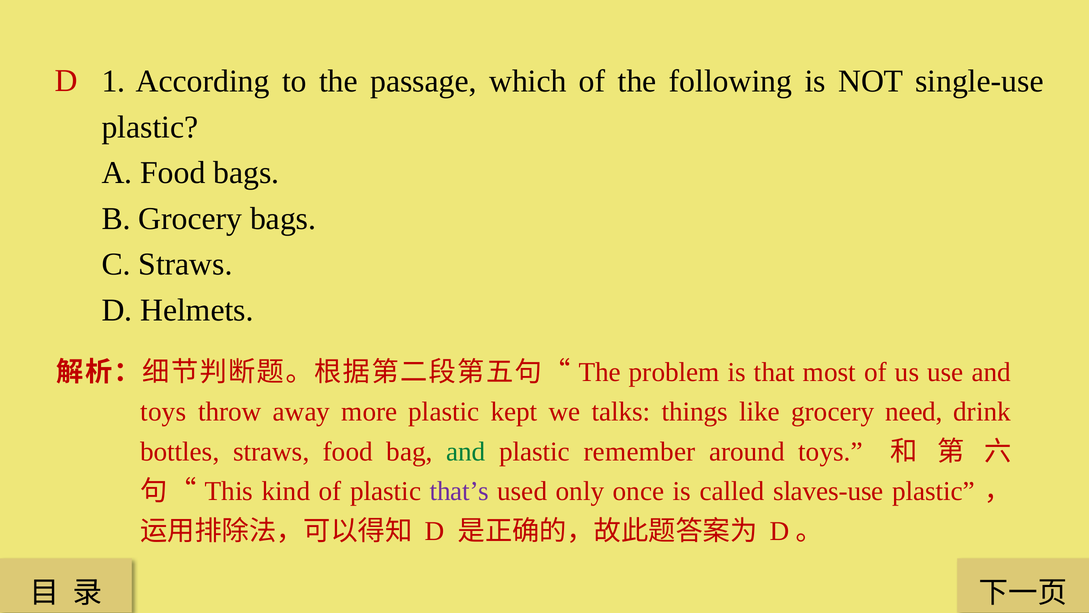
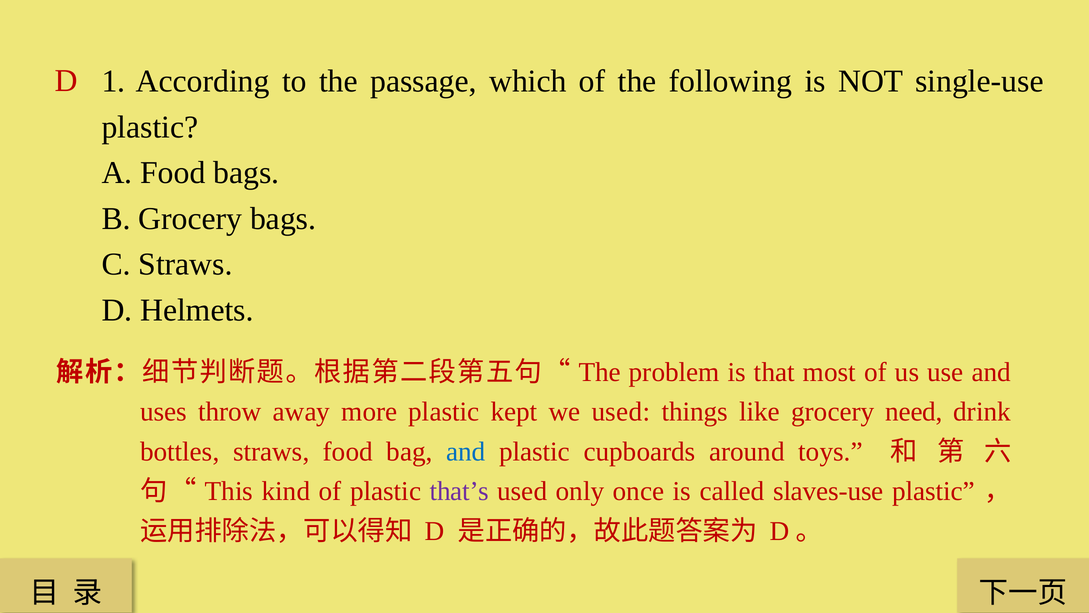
toys: toys -> uses (164, 412)
we talks: talks -> used (621, 412)
and colour: green -> blue (466, 451)
remember: remember -> cupboards (640, 451)
